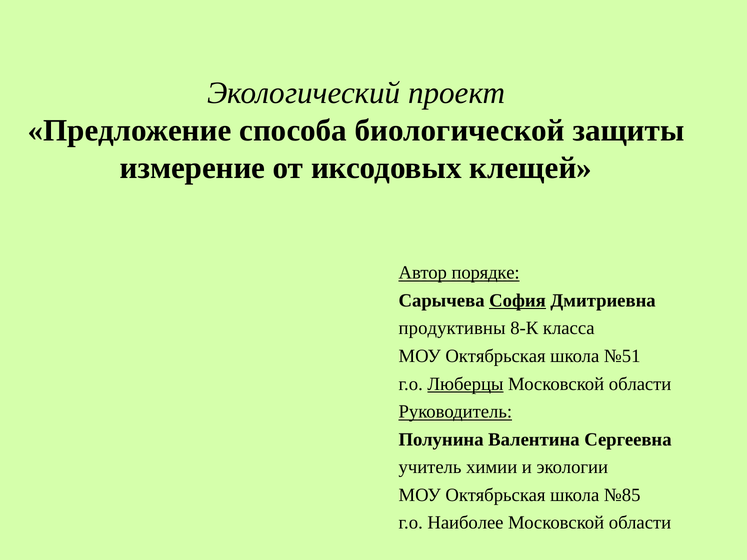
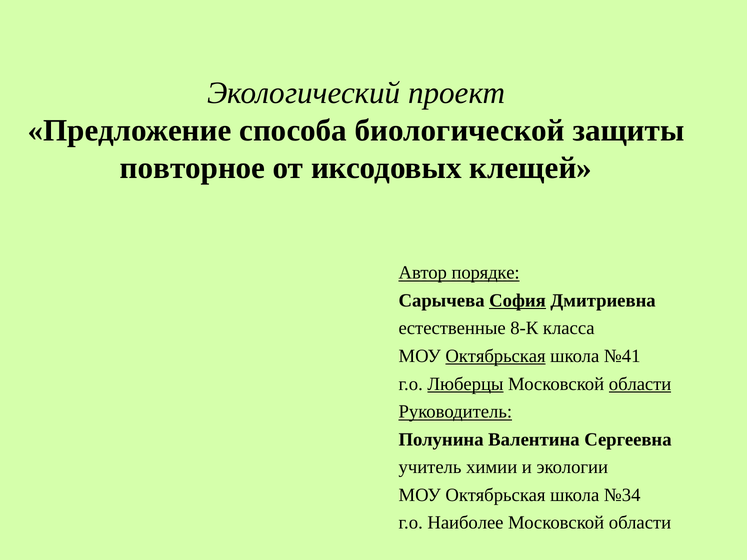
измерение: измерение -> повторное (193, 168)
продуктивны: продуктивны -> естественные (452, 328)
Октябрьская underline: none -> present (496, 356)
№51: №51 -> №41 (622, 356)
области underline: none -> present (640, 384)
№85: №85 -> №34 (622, 495)
